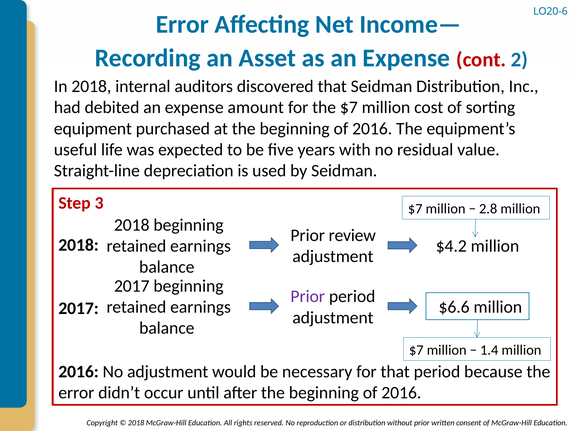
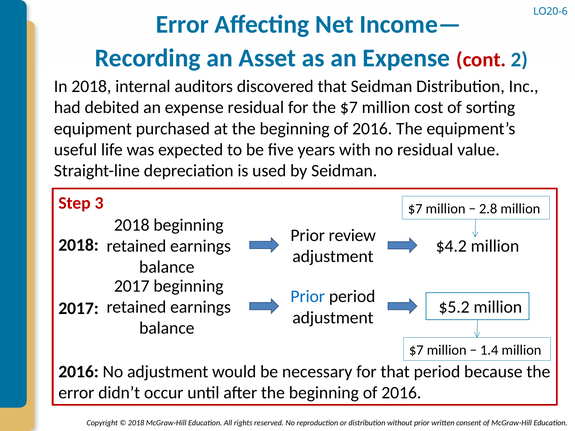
expense amount: amount -> residual (256, 108)
Prior colour: purple -> blue (308, 297)
$6.6: $6.6 -> $5.2 (454, 307)
